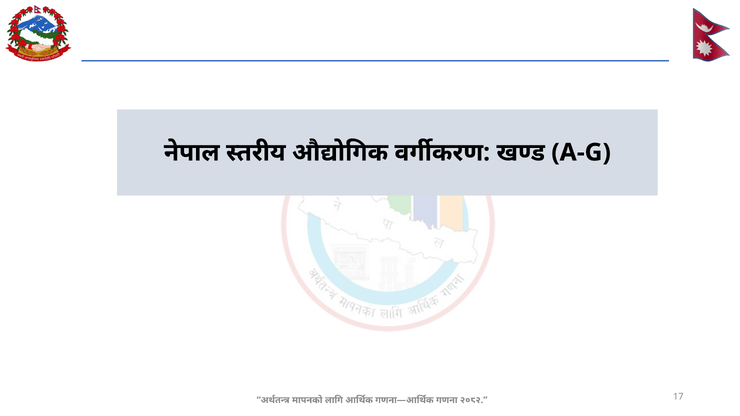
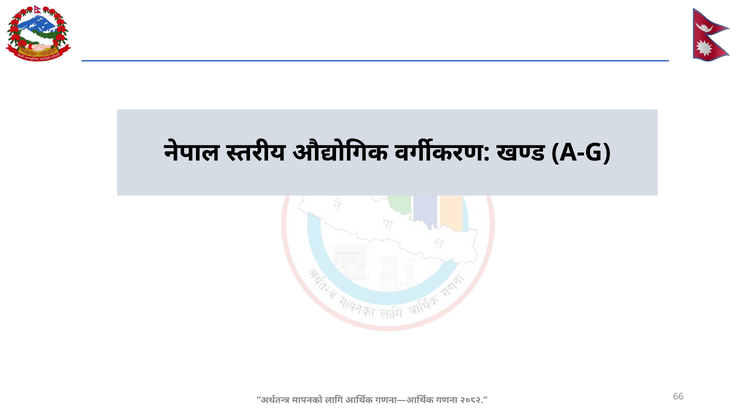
17: 17 -> 66 (678, 397)
